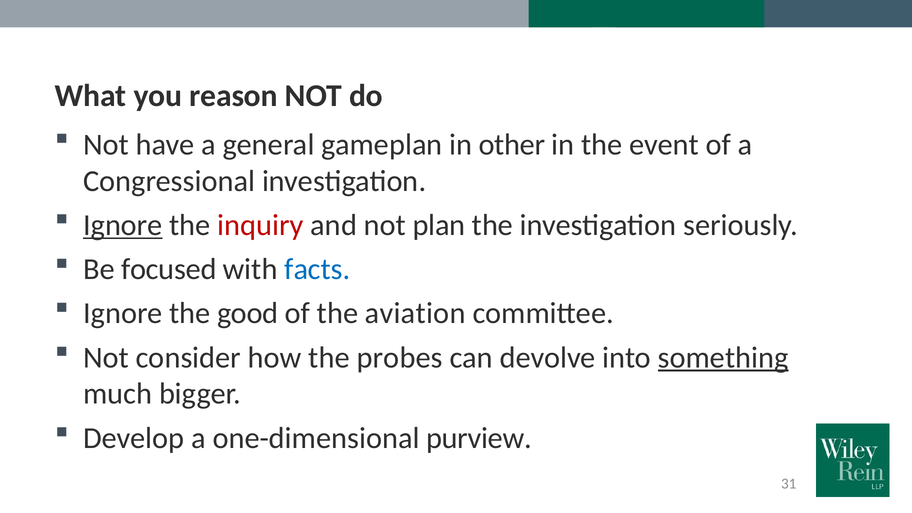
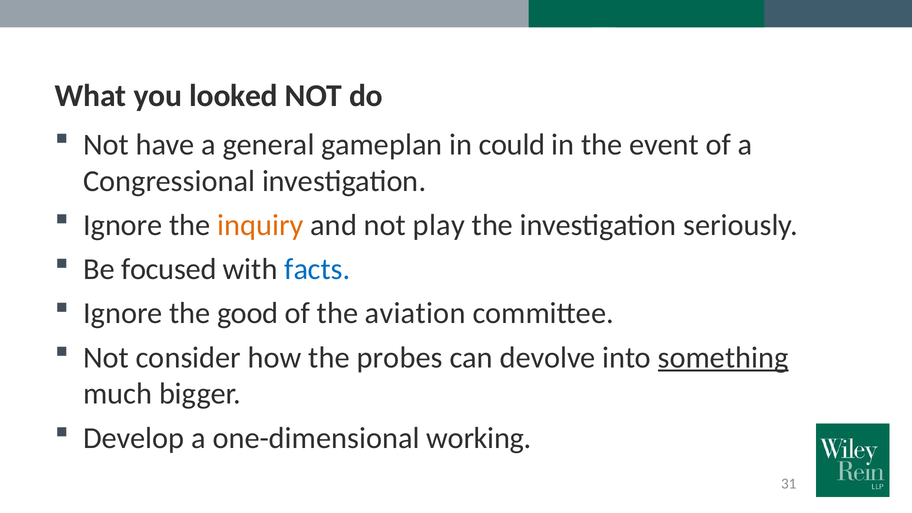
reason: reason -> looked (234, 96)
other: other -> could (512, 145)
Ignore underline: present -> none (123, 225)
inquiry colour: red -> orange (260, 225)
plan: plan -> play (439, 225)
purview: purview -> working (479, 438)
